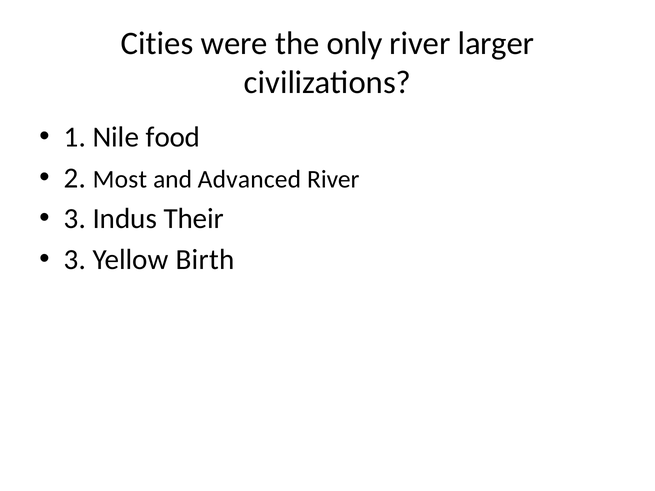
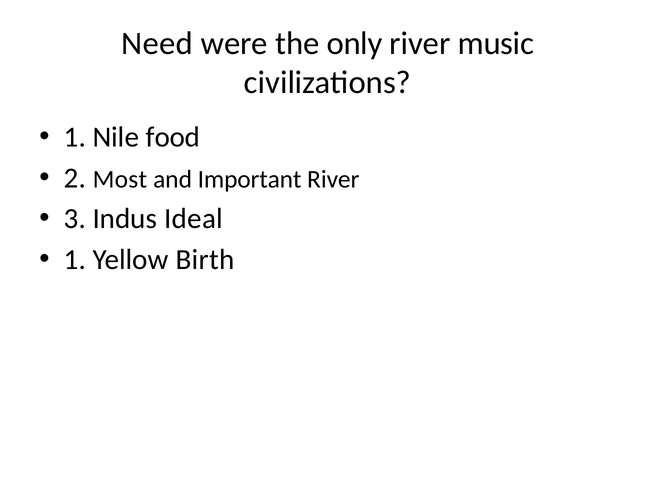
Cities: Cities -> Need (157, 43)
larger: larger -> music (496, 43)
Advanced: Advanced -> Important (250, 179)
Their: Their -> Ideal (194, 219)
3: 3 -> 1 (75, 260)
